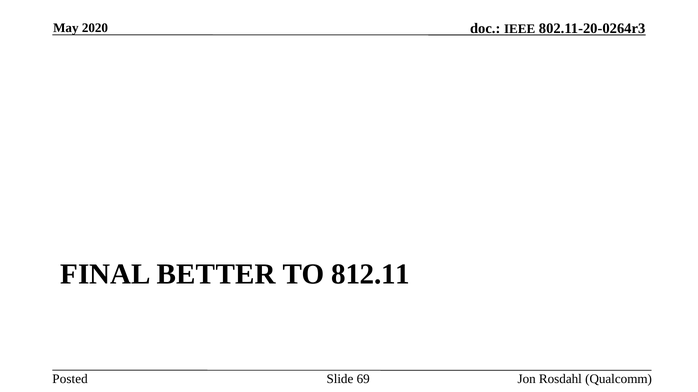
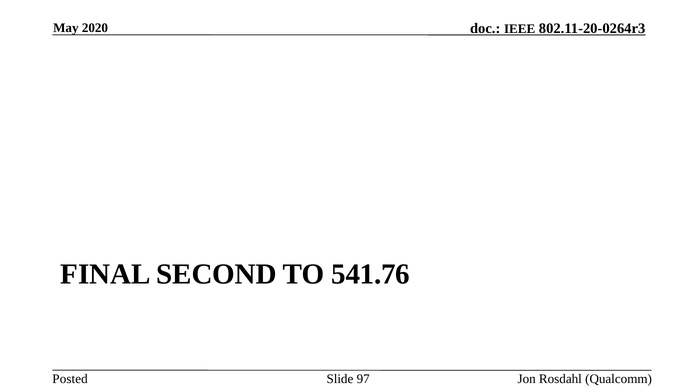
BETTER: BETTER -> SECOND (216, 274)
812.11: 812.11 -> 541.76 (371, 274)
69: 69 -> 97 (363, 379)
